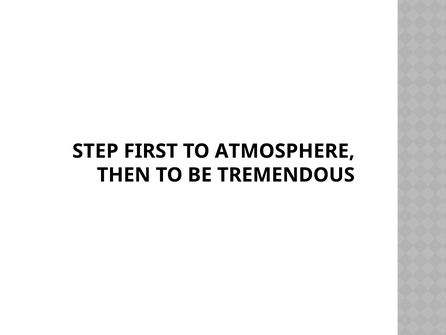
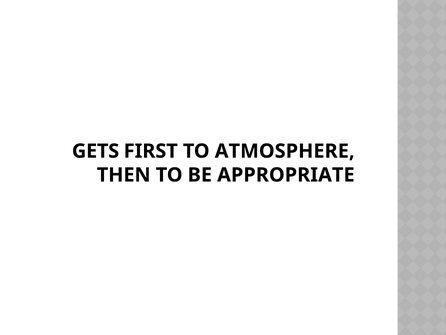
STEP: STEP -> GETS (96, 151)
TREMENDOUS: TREMENDOUS -> APPROPRIATE (286, 175)
